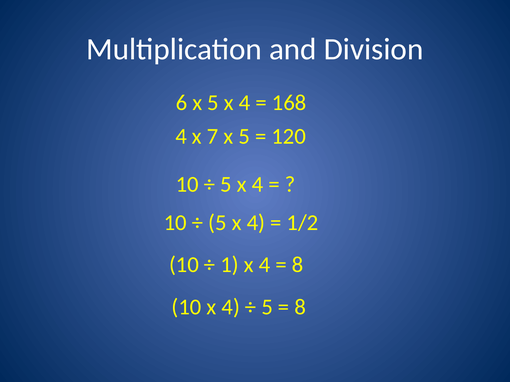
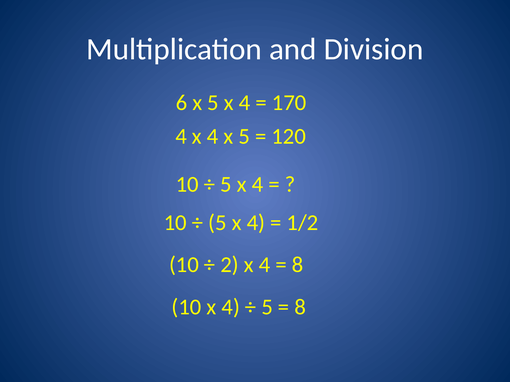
168: 168 -> 170 (289, 103)
4 x 7: 7 -> 4 (213, 137)
1: 1 -> 2 (230, 265)
